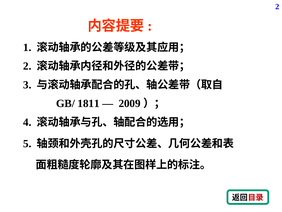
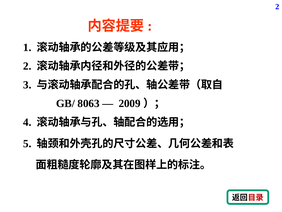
1811: 1811 -> 8063 (89, 103)
